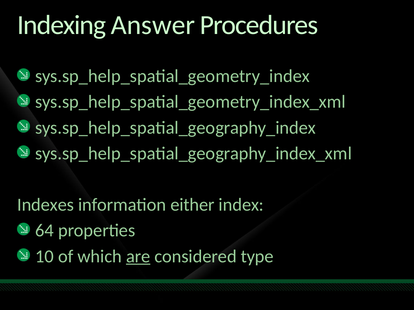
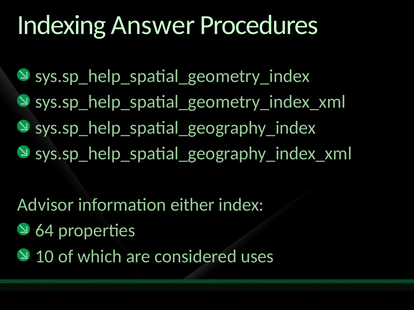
Indexes: Indexes -> Advisor (46, 205)
are underline: present -> none (138, 257)
type: type -> uses (257, 257)
